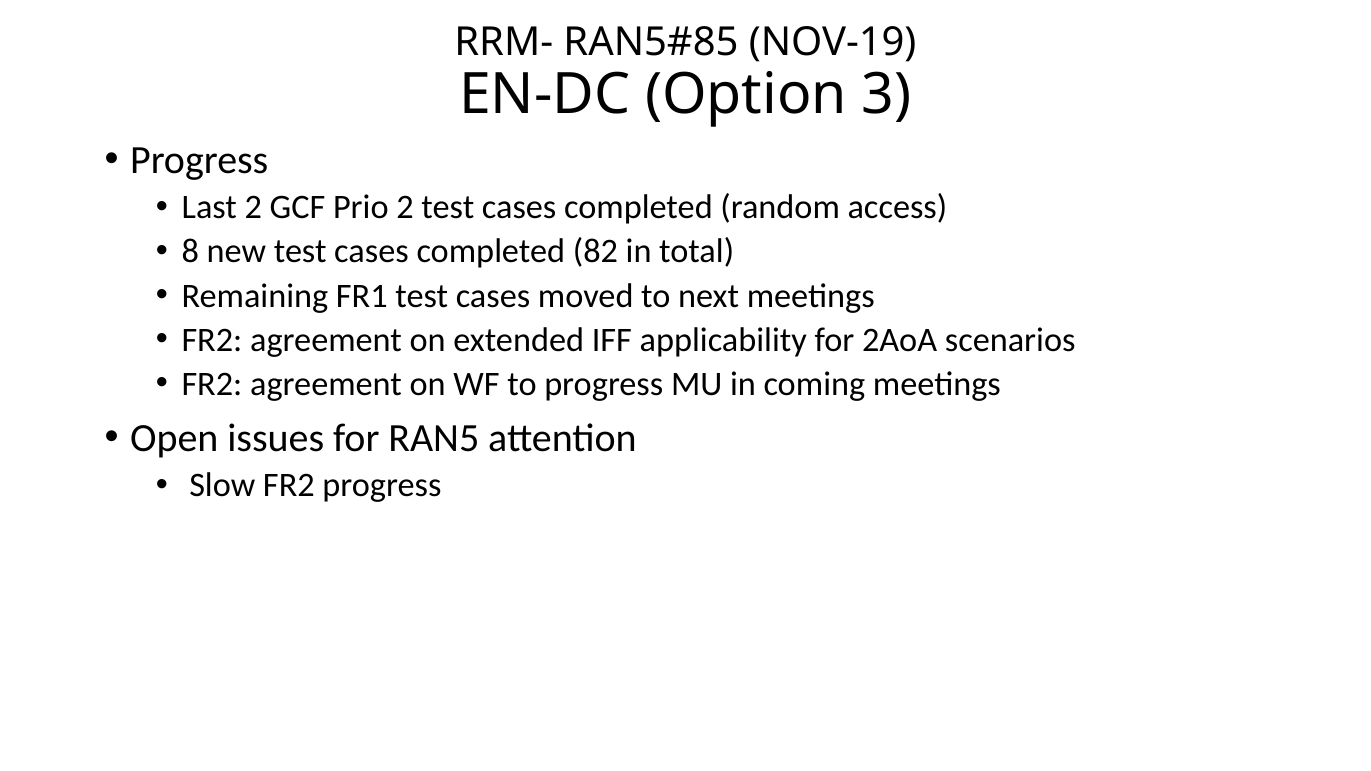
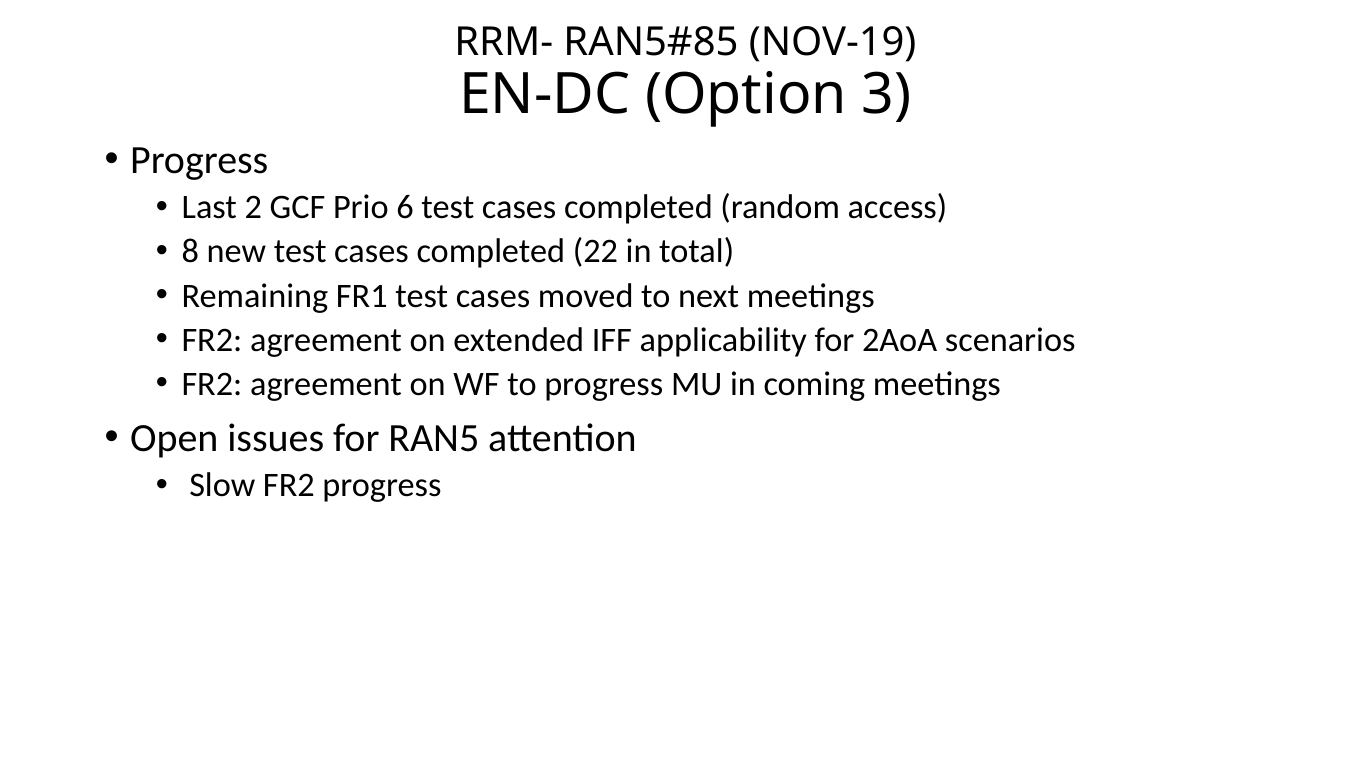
Prio 2: 2 -> 6 (405, 208)
82: 82 -> 22 (595, 252)
